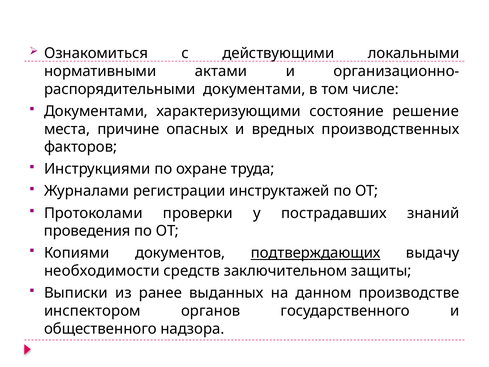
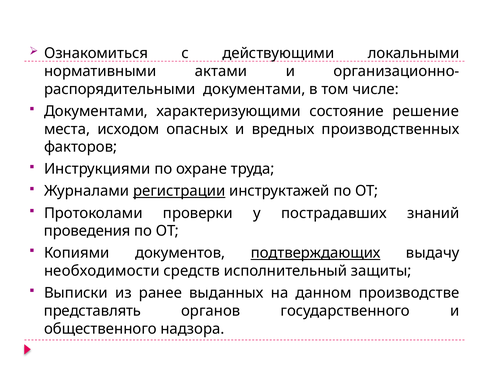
причине: причине -> исходом (128, 129)
регистрации underline: none -> present (179, 191)
заключительном: заключительном -> исполнительный (285, 271)
инспектором: инспектором -> представлять (92, 311)
